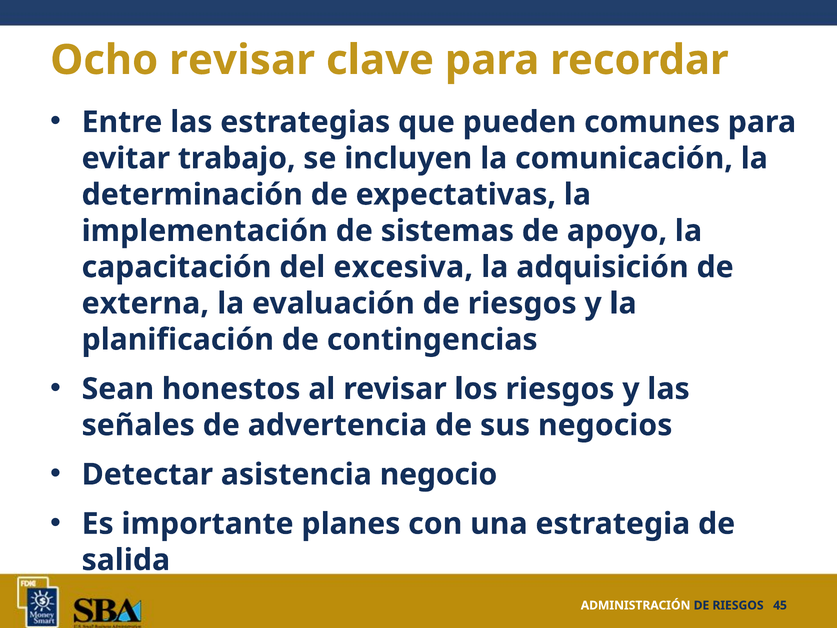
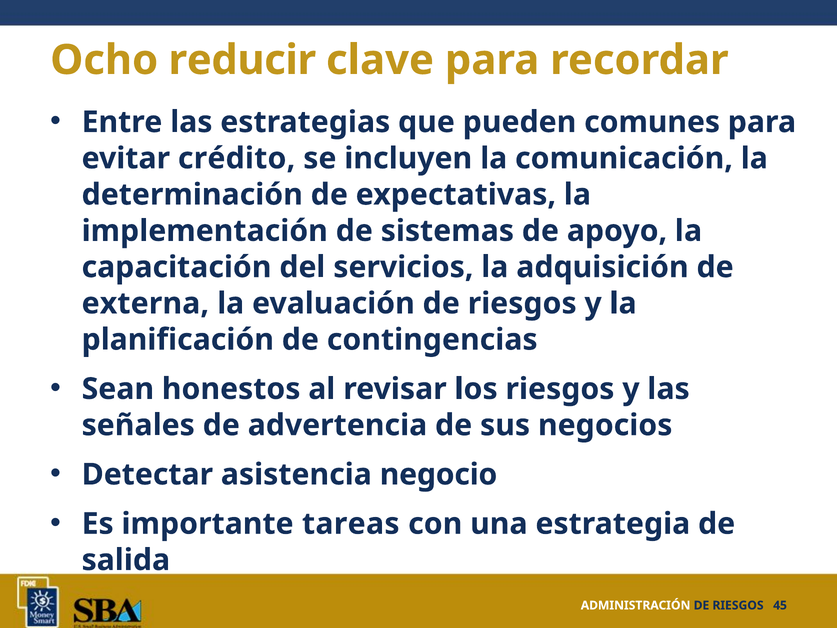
Ocho revisar: revisar -> reducir (242, 60)
trabajo: trabajo -> crédito (237, 158)
excesiva: excesiva -> servicios (403, 267)
planes: planes -> tareas (351, 524)
